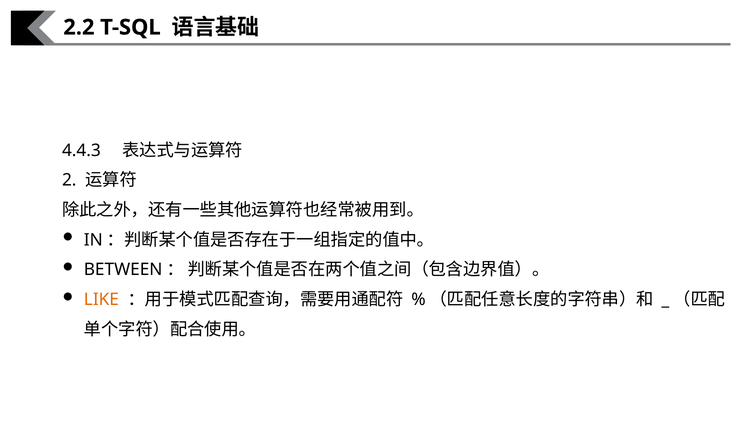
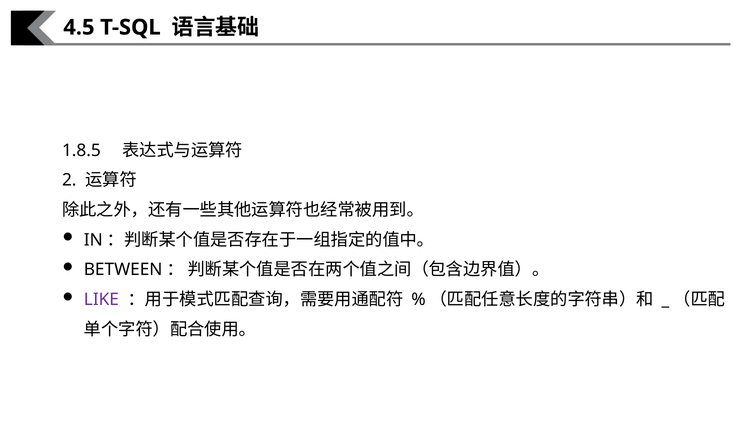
2.2: 2.2 -> 4.5 (79, 27)
4.4.3: 4.4.3 -> 1.8.5 (81, 150)
LIKE colour: orange -> purple (101, 299)
